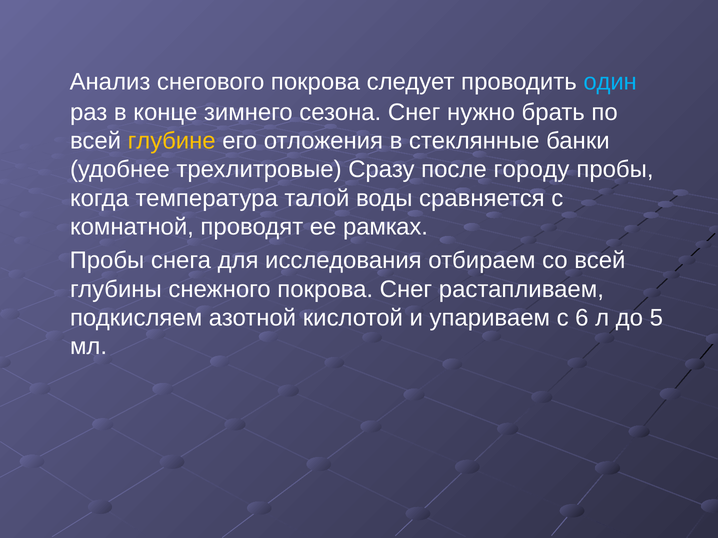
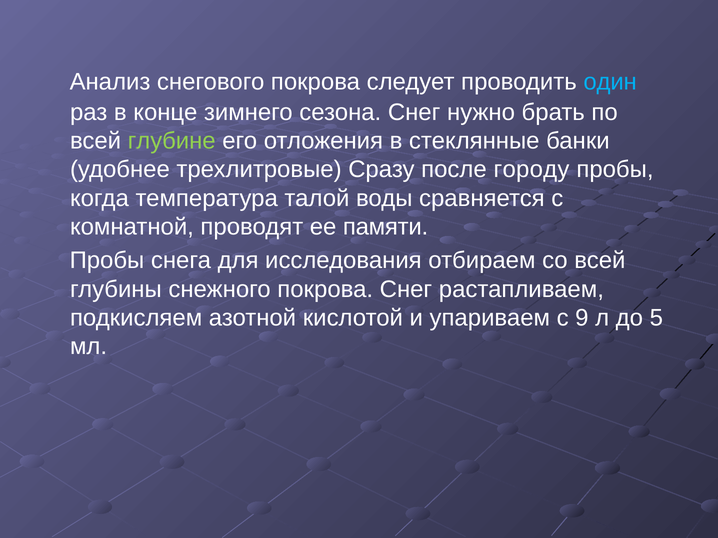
глубине colour: yellow -> light green (172, 141)
рамках: рамках -> памяти (386, 227)
6: 6 -> 9 (582, 318)
